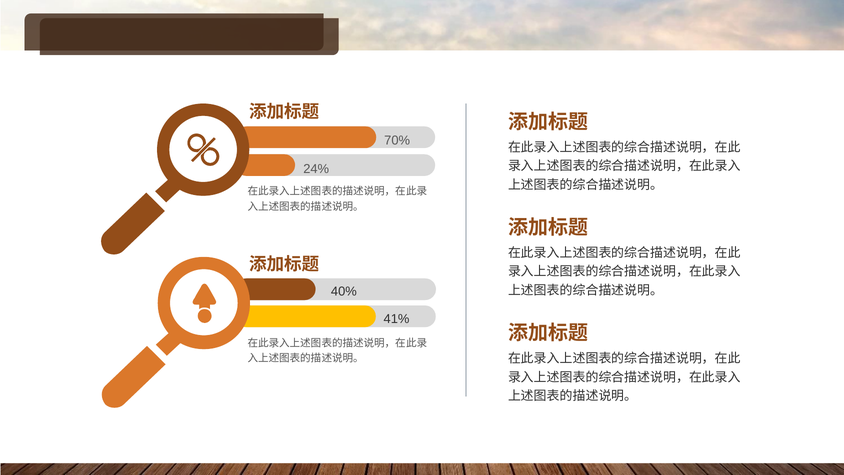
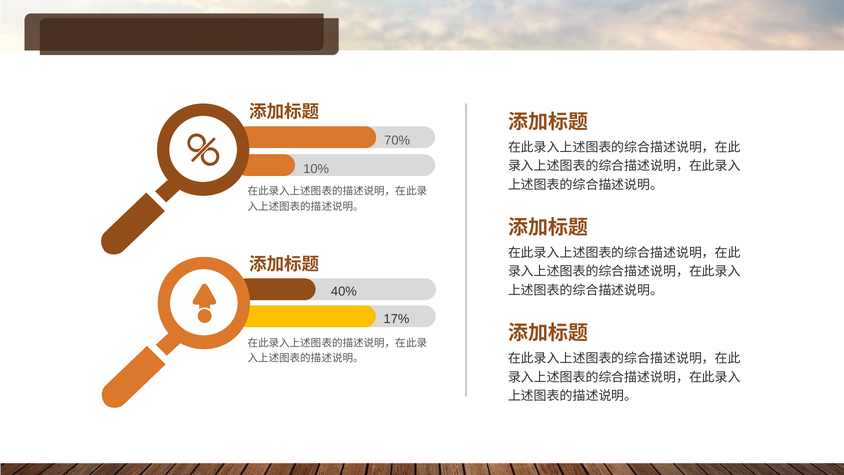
24%: 24% -> 10% (316, 169)
41%: 41% -> 17% (397, 319)
